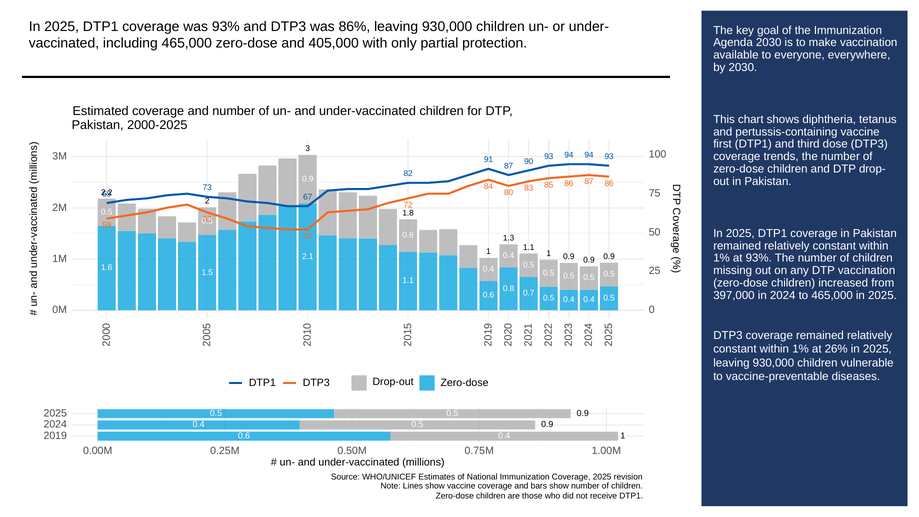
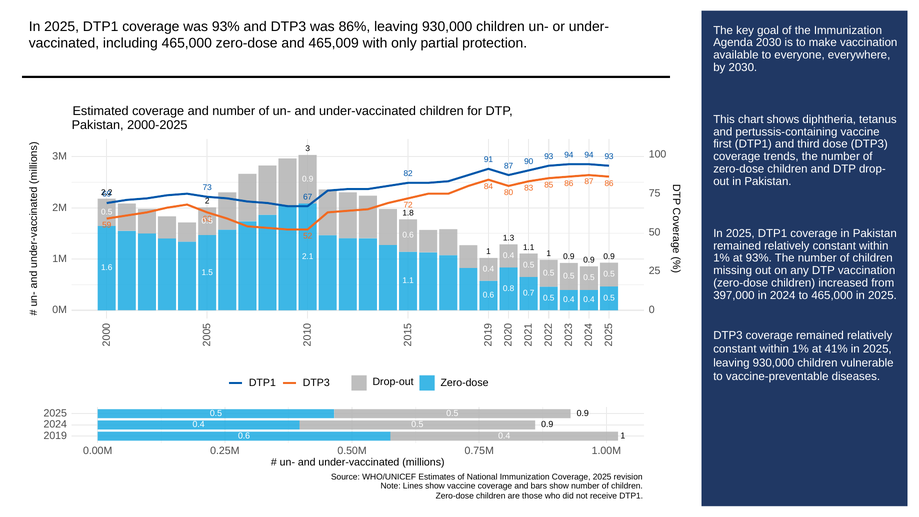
405,000: 405,000 -> 465,009 (334, 43)
26%: 26% -> 41% (836, 349)
